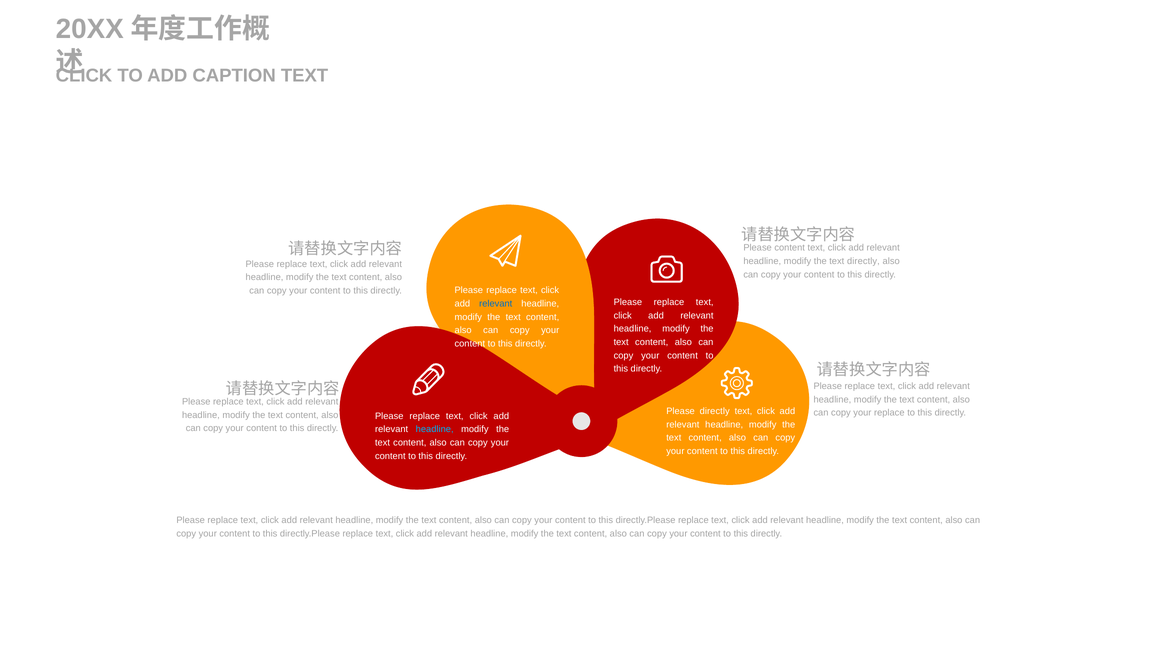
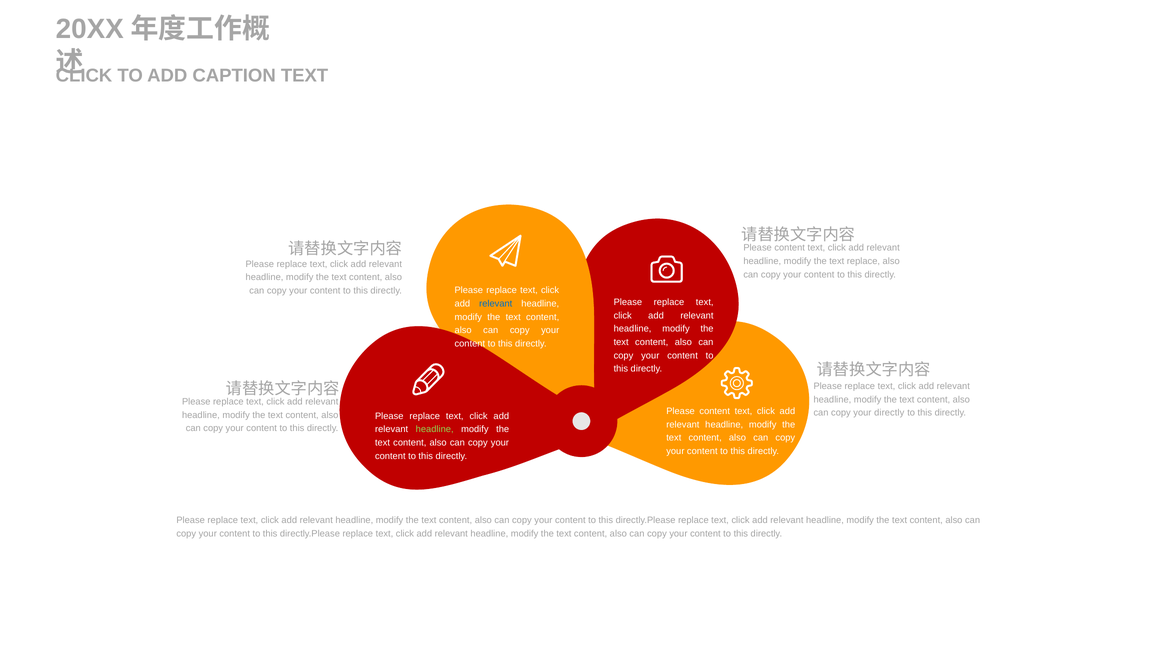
text directly: directly -> replace (863, 261)
directly: directly -> content (715, 411)
your replace: replace -> directly (889, 413)
headline colour: light blue -> light green (435, 430)
